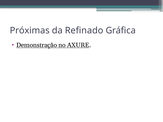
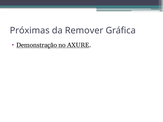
Refinado: Refinado -> Remover (84, 31)
